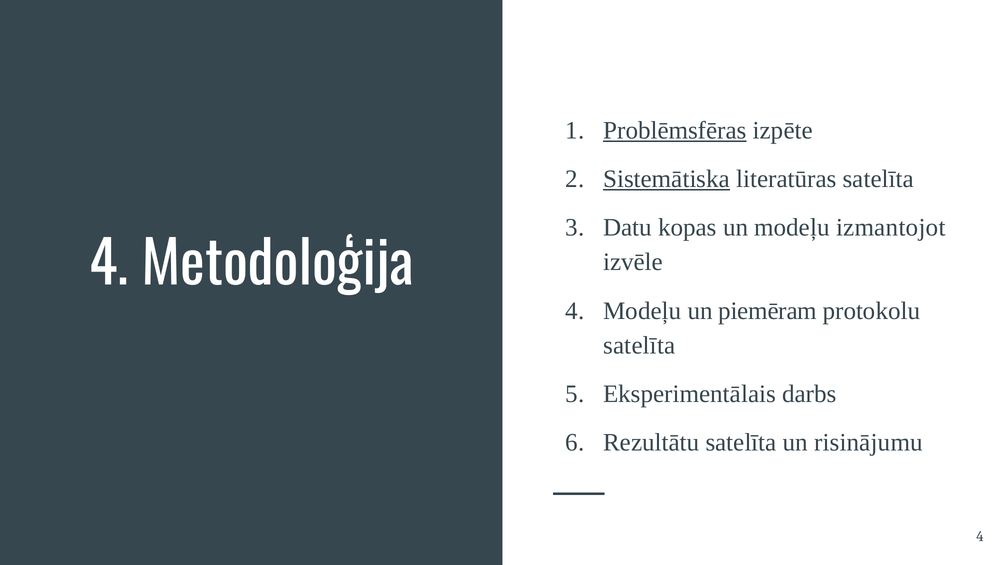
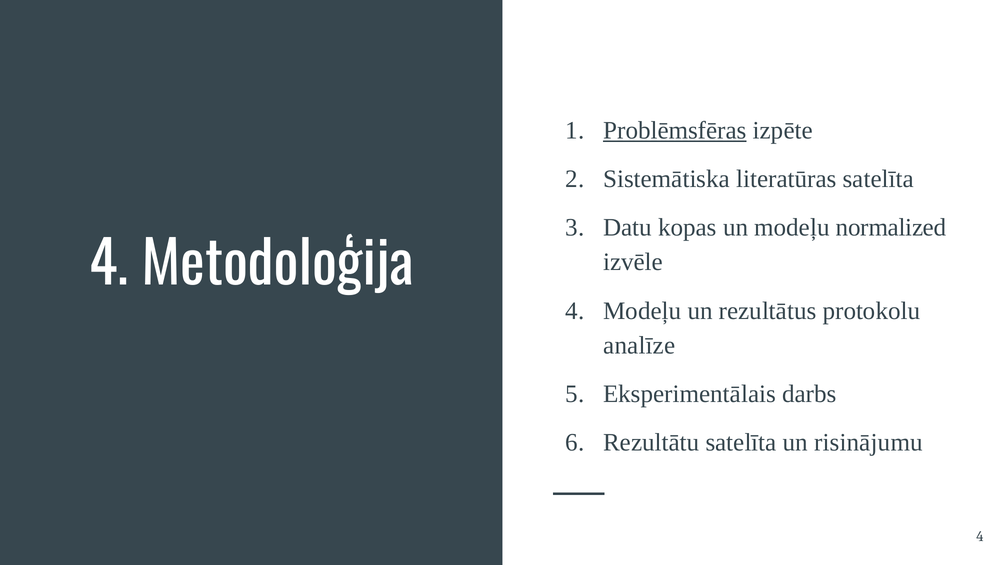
Sistemātiska underline: present -> none (667, 179)
izmantojot: izmantojot -> normalized (891, 228)
piemēram: piemēram -> rezultātus (768, 311)
satelīta: satelīta -> analīze (639, 346)
